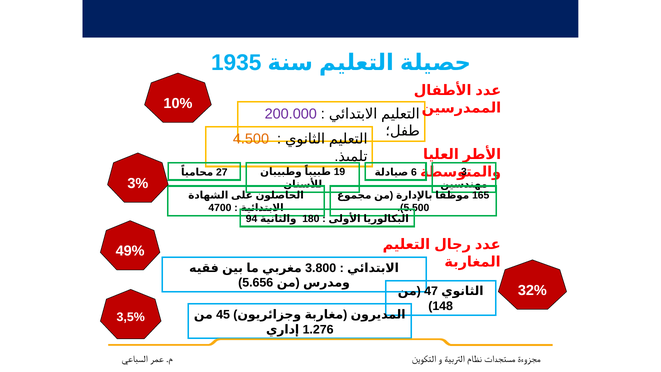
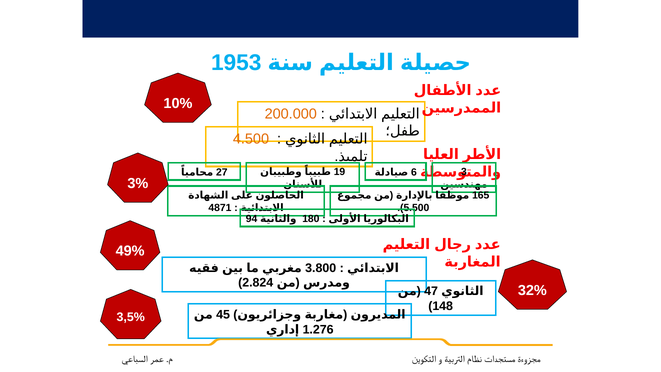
1935: 1935 -> 1953 (236, 63)
200.000 colour: purple -> orange (291, 114)
4700: 4700 -> 4871 (220, 208)
5.656: 5.656 -> 2.824 (258, 283)
